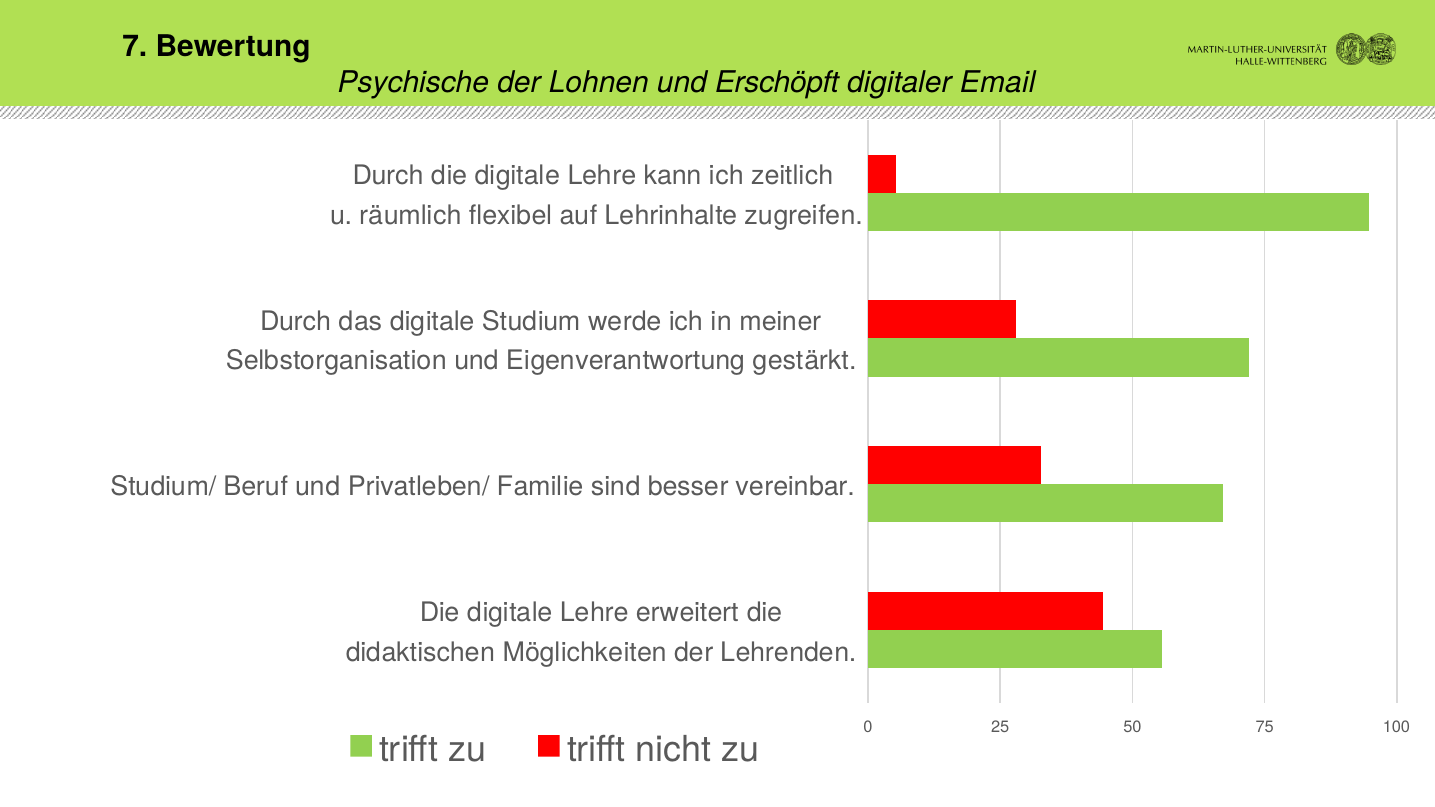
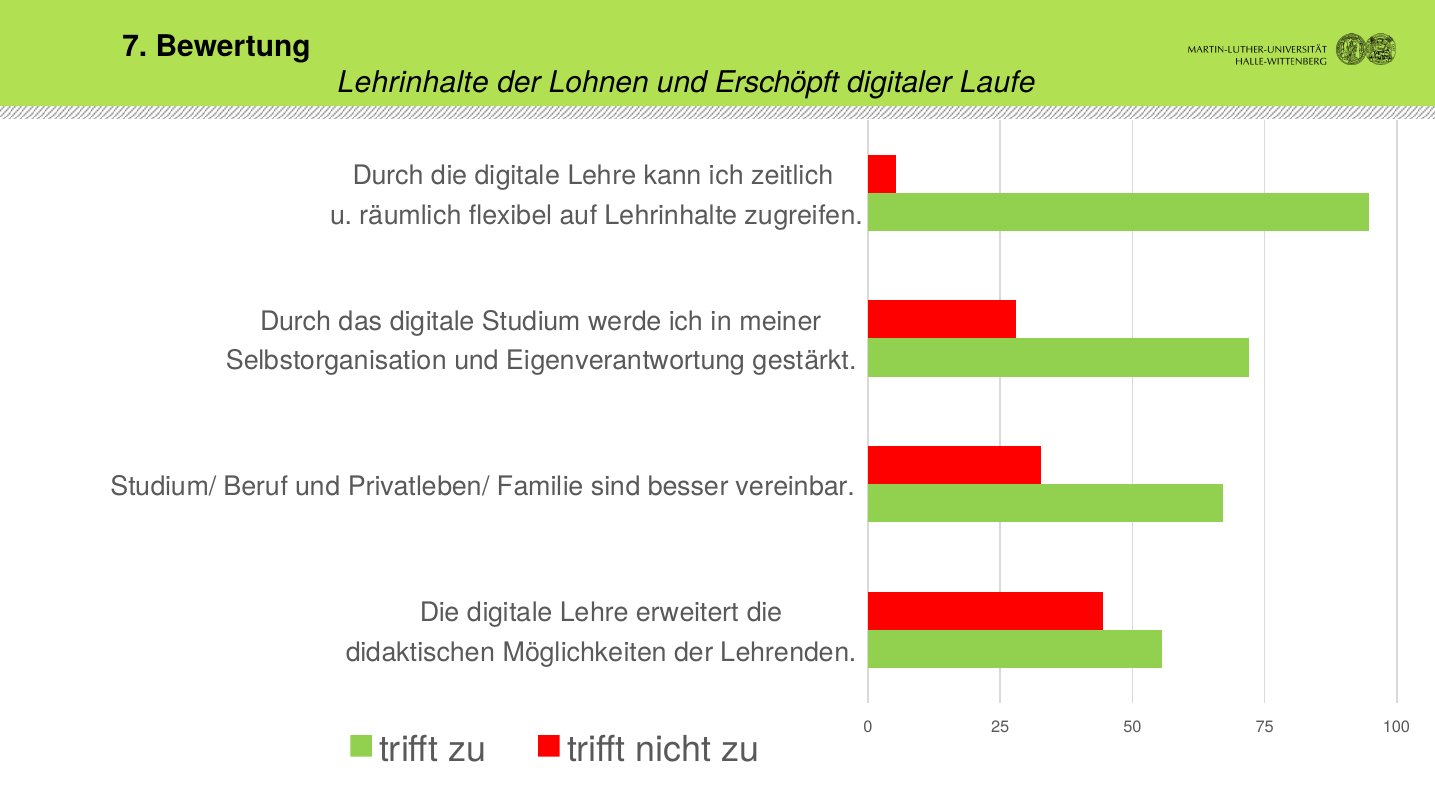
Psychische: Psychische -> Lehrinhalte (413, 82)
Email: Email -> Laufe (998, 82)
